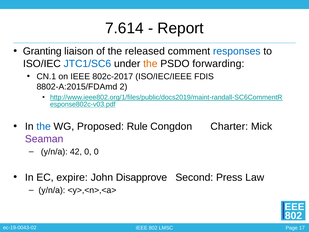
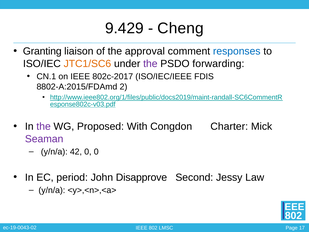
7.614: 7.614 -> 9.429 (124, 28)
Report: Report -> Cheng (181, 28)
released: released -> approval (145, 51)
JTC1/SC6 colour: blue -> orange (87, 64)
the colour: orange -> purple (150, 64)
the colour: blue -> purple (44, 126)
Rule: Rule -> With (137, 126)
expire: expire -> period (72, 177)
Press: Press -> Jessy (229, 177)
